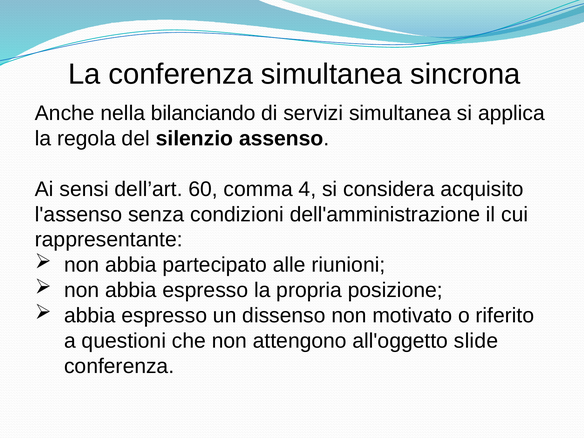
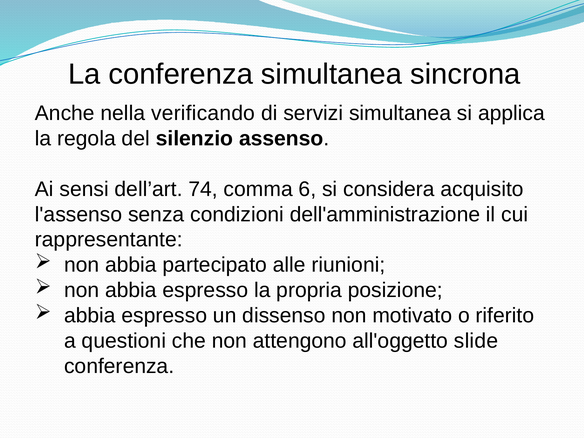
bilanciando: bilanciando -> verificando (203, 113)
60: 60 -> 74 (203, 189)
4: 4 -> 6 (307, 189)
